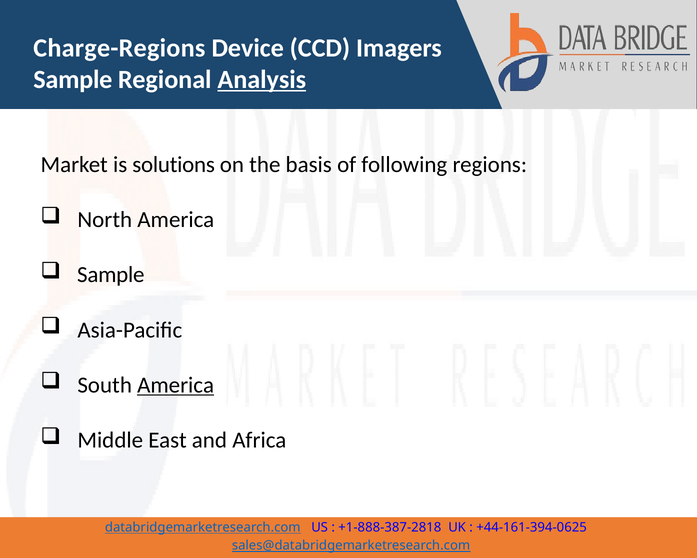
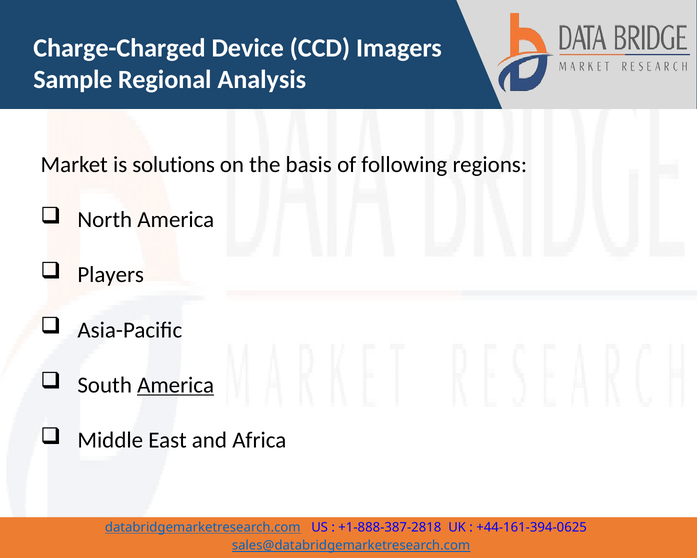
Charge-Regions: Charge-Regions -> Charge-Charged (119, 48)
Analysis underline: present -> none (262, 79)
Sample: Sample -> Players (111, 275)
